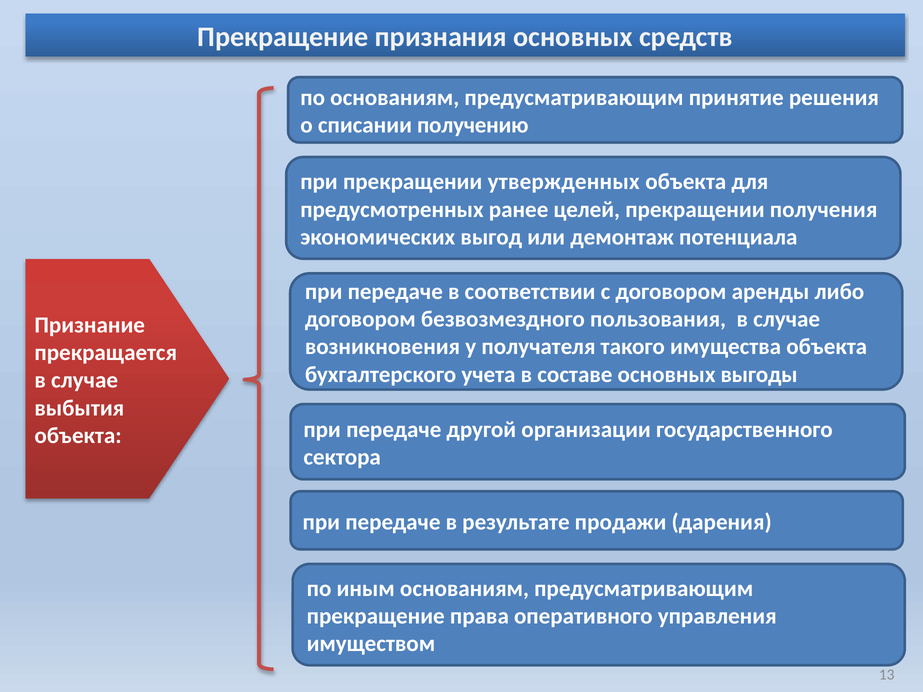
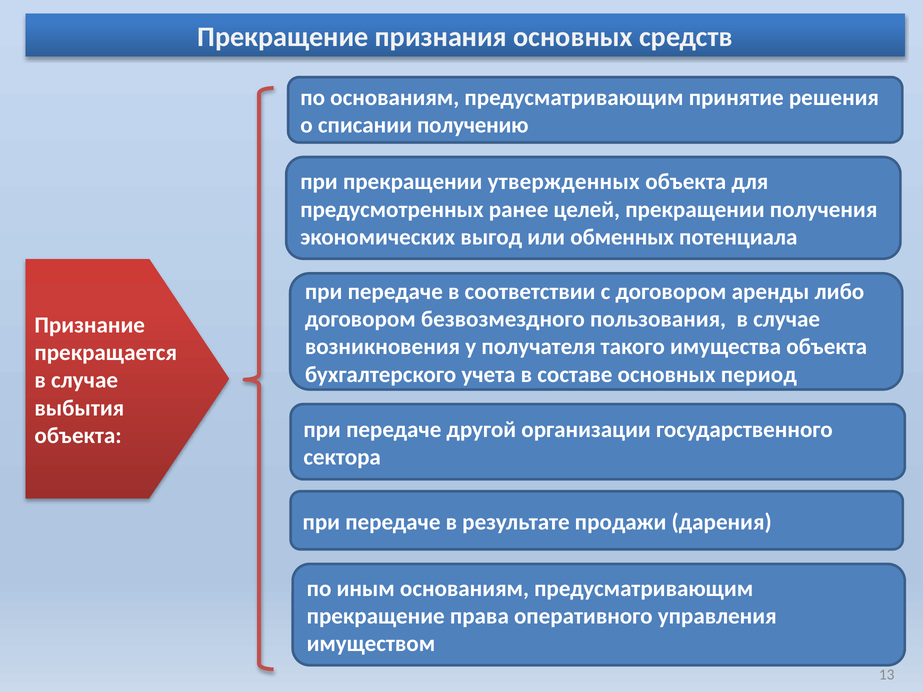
демонтаж: демонтаж -> обменных (622, 237)
выгоды: выгоды -> период (759, 375)
